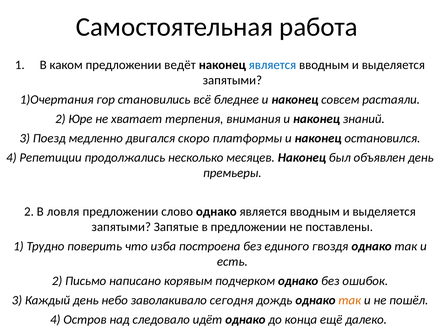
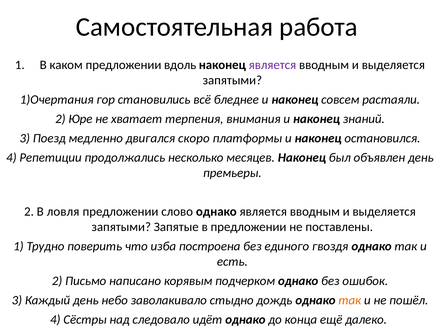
ведёт: ведёт -> вдоль (180, 65)
является colour: blue -> purple (272, 65)
сегодня: сегодня -> стыдно (232, 300)
Остров: Остров -> Сёстры (85, 320)
